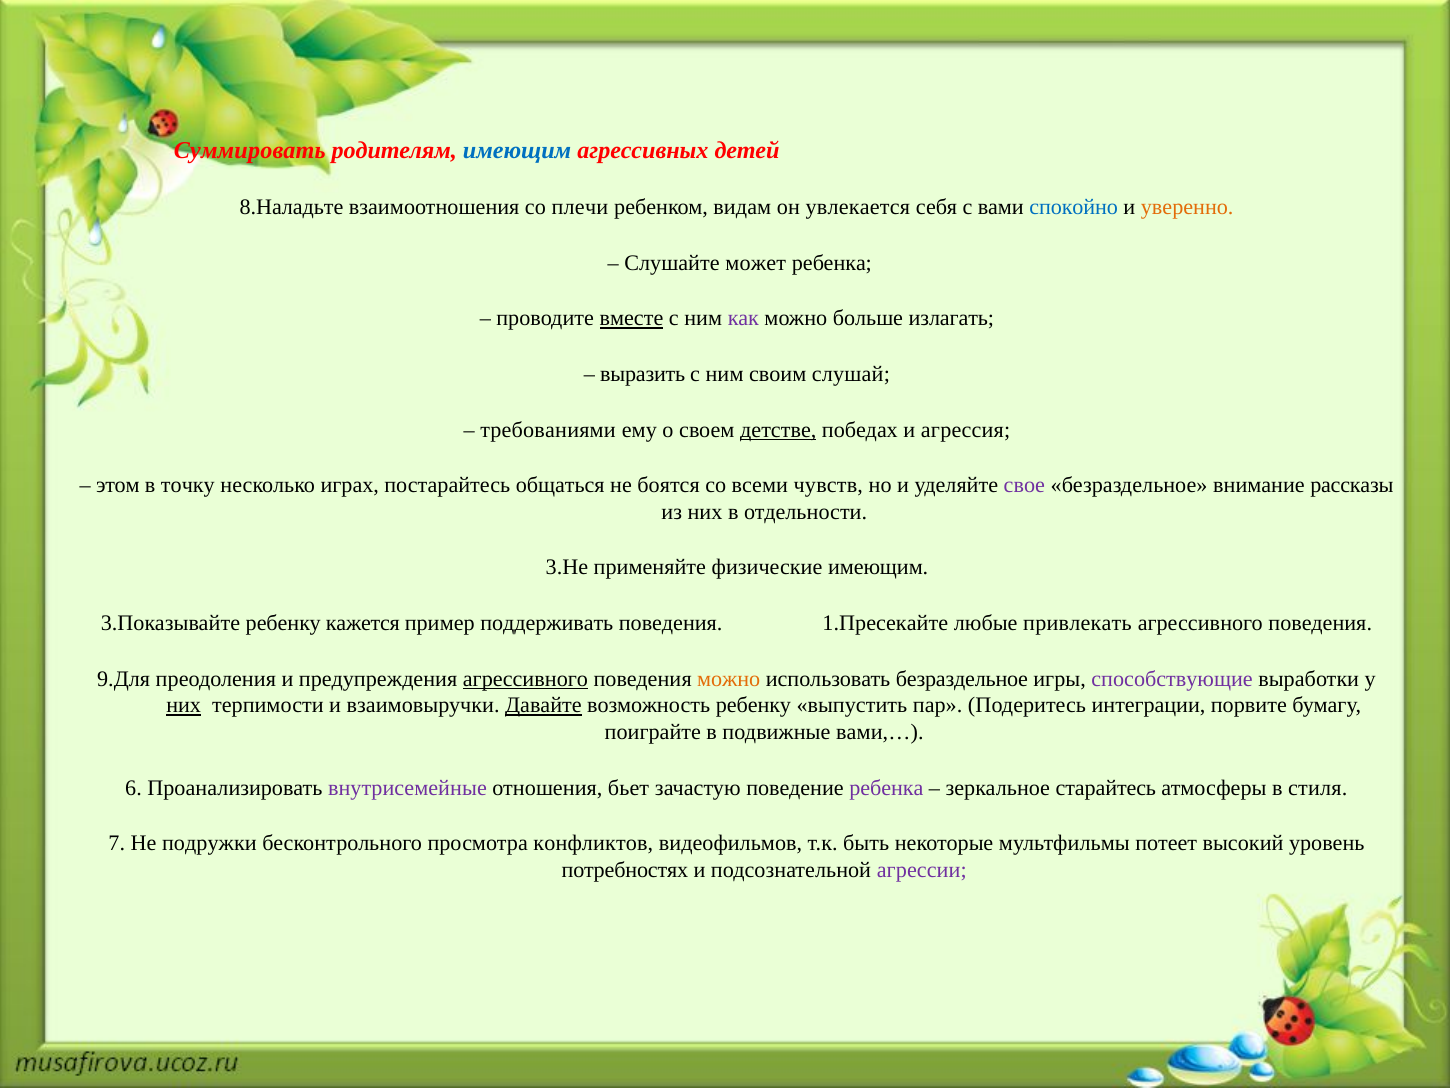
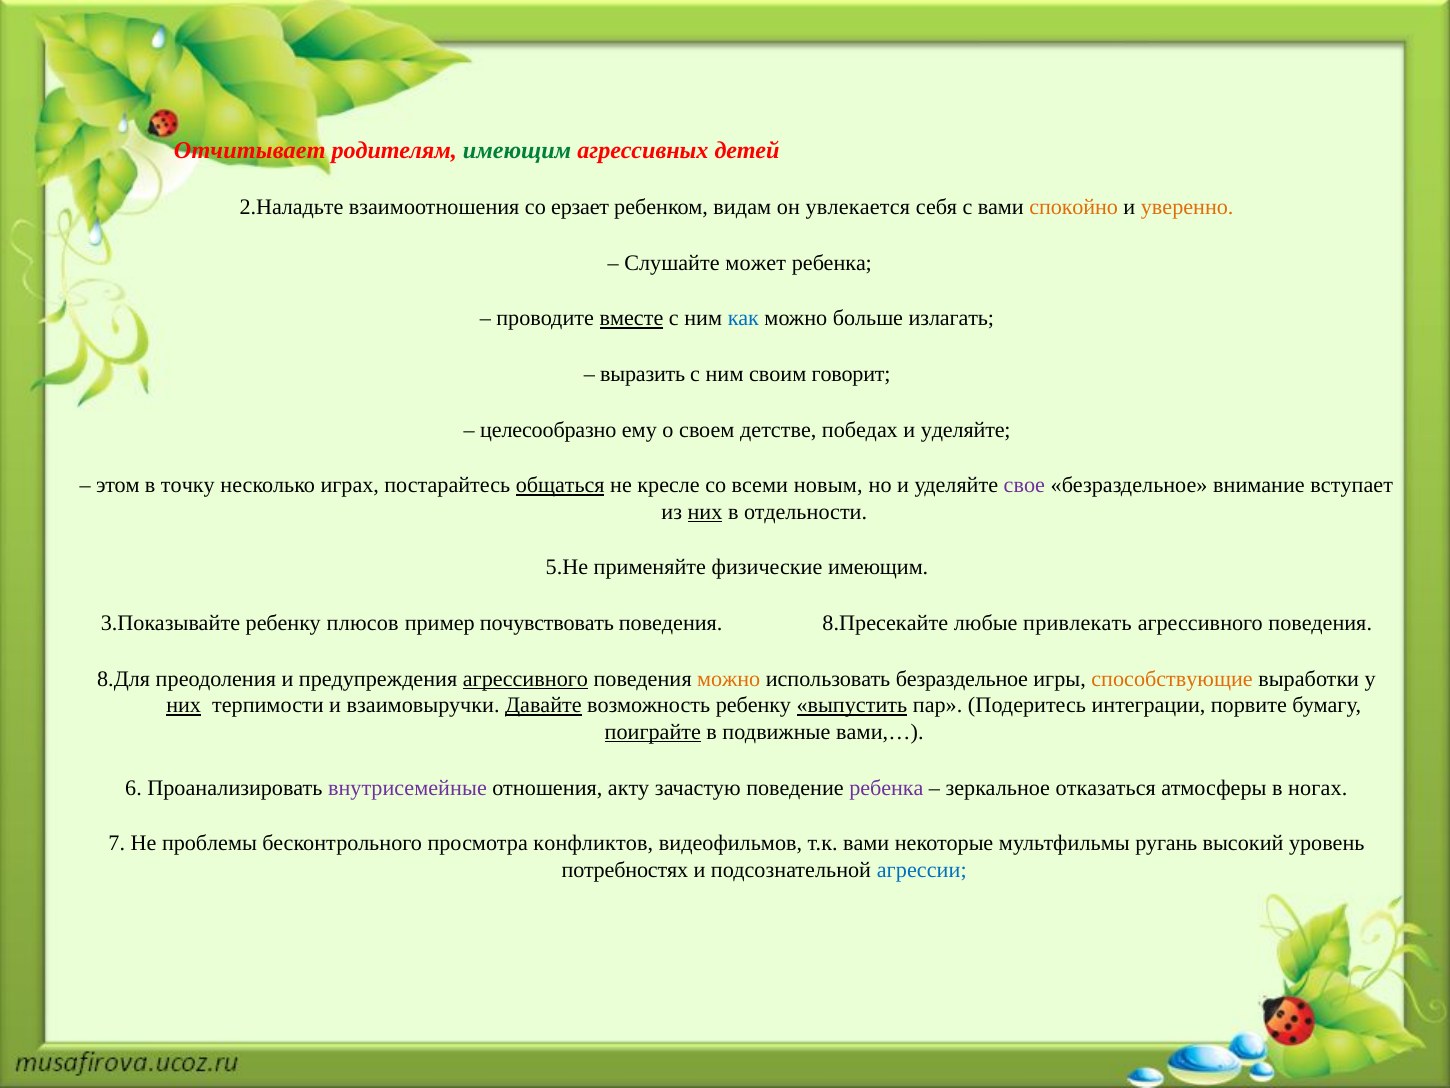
Суммировать: Суммировать -> Отчитывает (250, 151)
имеющим colour: blue -> green (517, 151)
8.Наладьте: 8.Наладьте -> 2.Наладьте (292, 207)
плечи: плечи -> ерзает (580, 207)
спокойно colour: blue -> orange (1074, 207)
как colour: purple -> blue (743, 318)
слушай: слушай -> говорит (851, 374)
требованиями: требованиями -> целесообразно (548, 430)
детстве underline: present -> none (778, 430)
победах и агрессия: агрессия -> уделяйте (966, 430)
общаться underline: none -> present (560, 485)
боятся: боятся -> кресле (669, 485)
чувств: чувств -> новым (828, 485)
рассказы: рассказы -> вступает (1352, 485)
них underline: none -> present (705, 512)
3.Не: 3.Не -> 5.Не (567, 567)
кажется: кажется -> плюсов (363, 623)
поддерживать: поддерживать -> почувствовать (547, 623)
1.Пресекайте: 1.Пресекайте -> 8.Пресекайте (885, 623)
9.Для: 9.Для -> 8.Для (124, 679)
способствующие colour: purple -> orange (1172, 679)
выпустить underline: none -> present (852, 705)
поиграйте underline: none -> present (653, 732)
бьет: бьет -> акту (629, 787)
старайтесь: старайтесь -> отказаться (1106, 787)
стиля: стиля -> ногах (1318, 787)
подружки: подружки -> проблемы (209, 843)
т.к быть: быть -> вами (866, 843)
потеет: потеет -> ругань (1166, 843)
агрессии colour: purple -> blue (922, 870)
